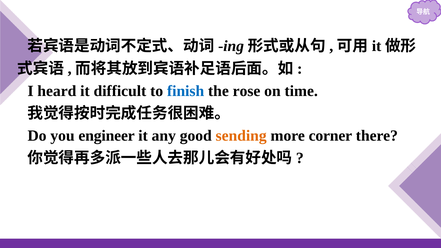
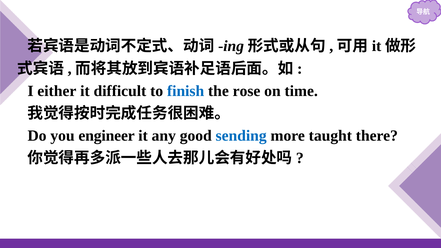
heard: heard -> either (57, 91)
sending colour: orange -> blue (241, 136)
corner: corner -> taught (330, 136)
